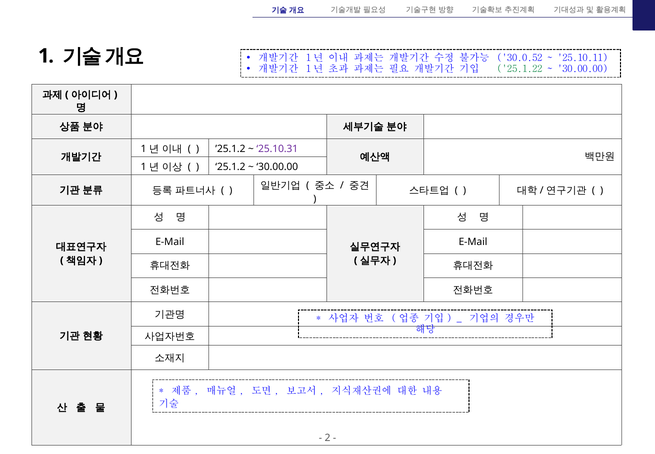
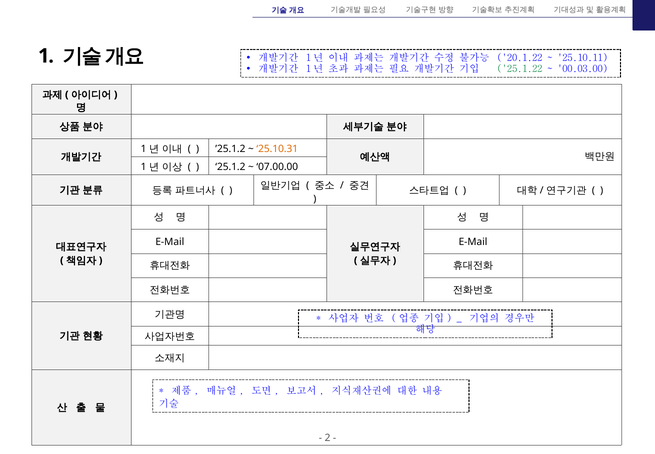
30.0.52: 30.0.52 -> 20.1.22 (520, 58)
30.00.00: 30.00.00 -> 00.03.00 (583, 69)
25.10.31 colour: purple -> orange (277, 149)
30.00.00: 30.00.00 -> 07.00.00 (277, 167)
